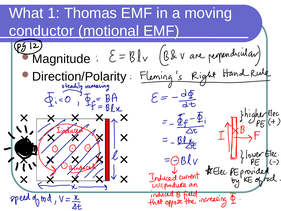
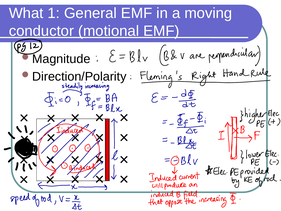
Thomas: Thomas -> General (90, 13)
